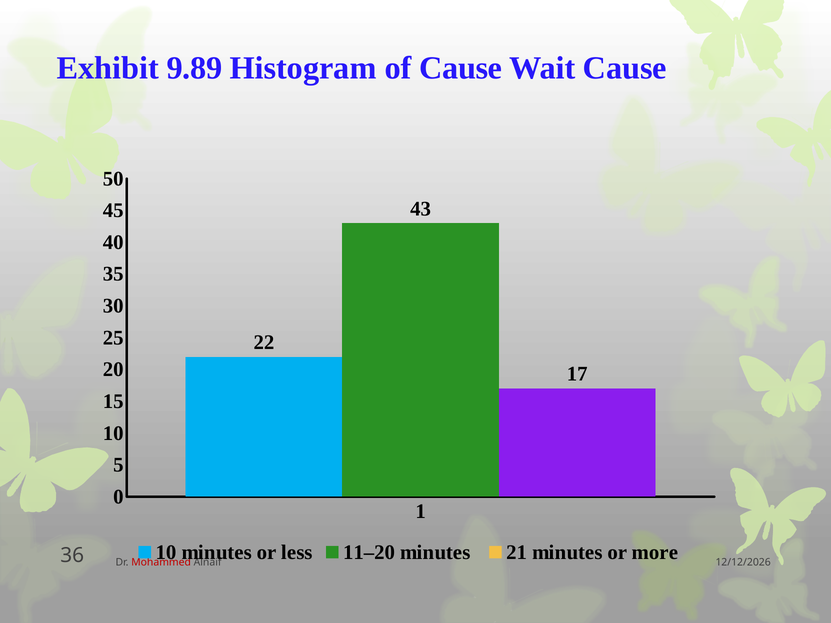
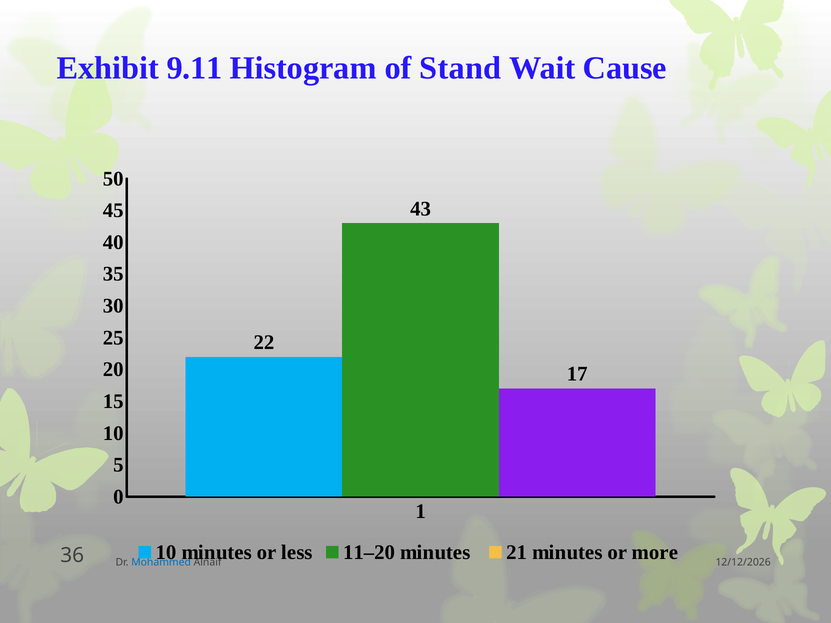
9.89: 9.89 -> 9.11 (194, 68)
of Cause: Cause -> Stand (460, 68)
Mohammed colour: red -> blue (161, 563)
